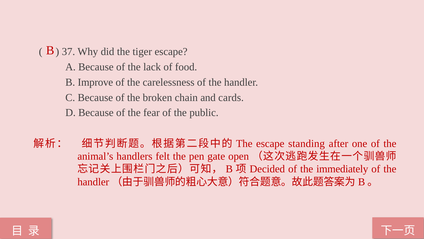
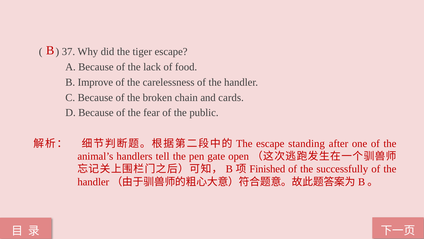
felt: felt -> tell (163, 156)
Decided: Decided -> Finished (267, 169)
immediately: immediately -> successfully (342, 169)
